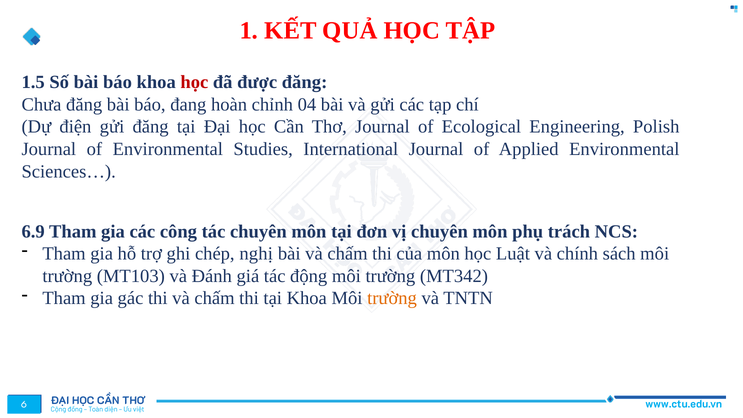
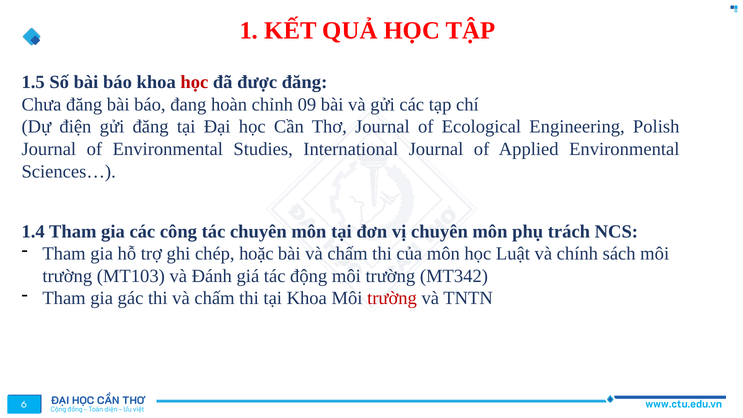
04: 04 -> 09 (307, 105)
6.9: 6.9 -> 1.4 (33, 231)
nghị: nghị -> hoặc (256, 254)
trường colour: orange -> red (392, 298)
